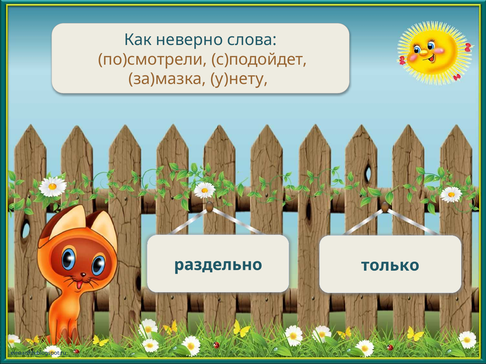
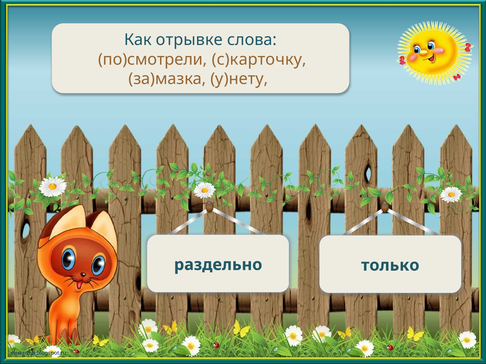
неверно: неверно -> отрывке (189, 40)
с)подойдет: с)подойдет -> с)карточку (259, 59)
